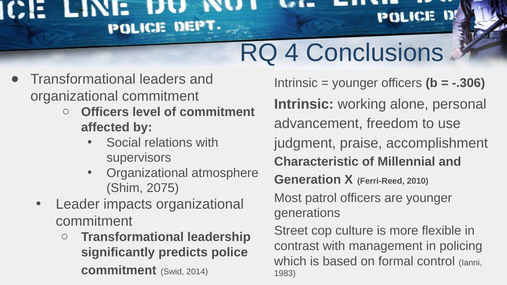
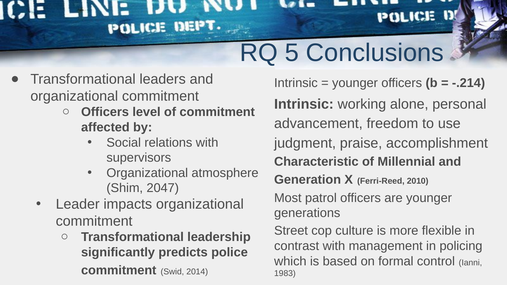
4: 4 -> 5 (292, 53)
-.306: -.306 -> -.214 (469, 83)
2075: 2075 -> 2047 (163, 188)
